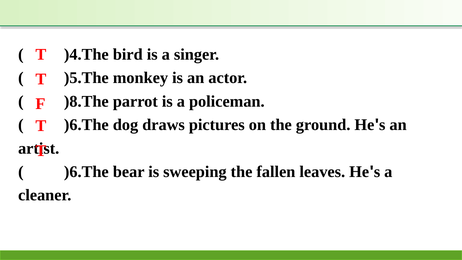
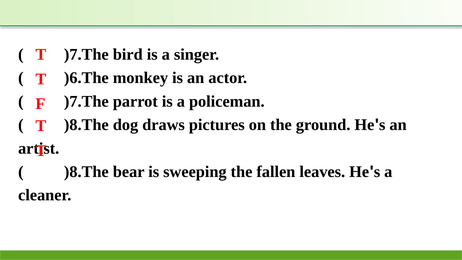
)4.The: )4.The -> )7.The (86, 54)
)5.The: )5.The -> )6.The (86, 78)
)8.The: )8.The -> )7.The (86, 101)
)6.The: )6.The -> )8.The (86, 125)
)6.The: )6.The -> )8.The (86, 172)
